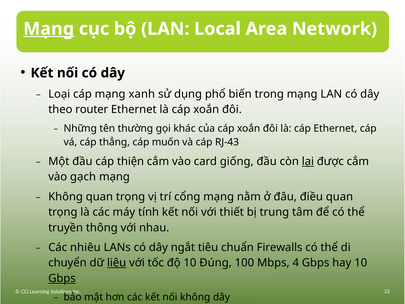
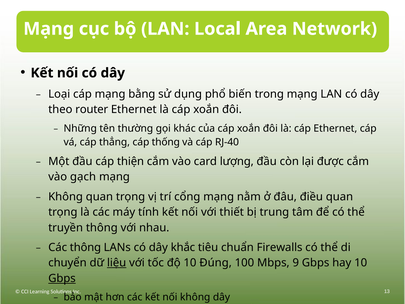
Mạng underline: present -> none (49, 29)
xanh: xanh -> bằng (142, 94)
muốn: muốn -> thống (166, 142)
RJ-43: RJ-43 -> RJ-40 (227, 142)
giống: giống -> lượng (237, 161)
lại underline: present -> none (308, 161)
Các nhiêu: nhiêu -> thông (85, 247)
ngắt: ngắt -> khắc (183, 247)
4: 4 -> 9 (296, 263)
